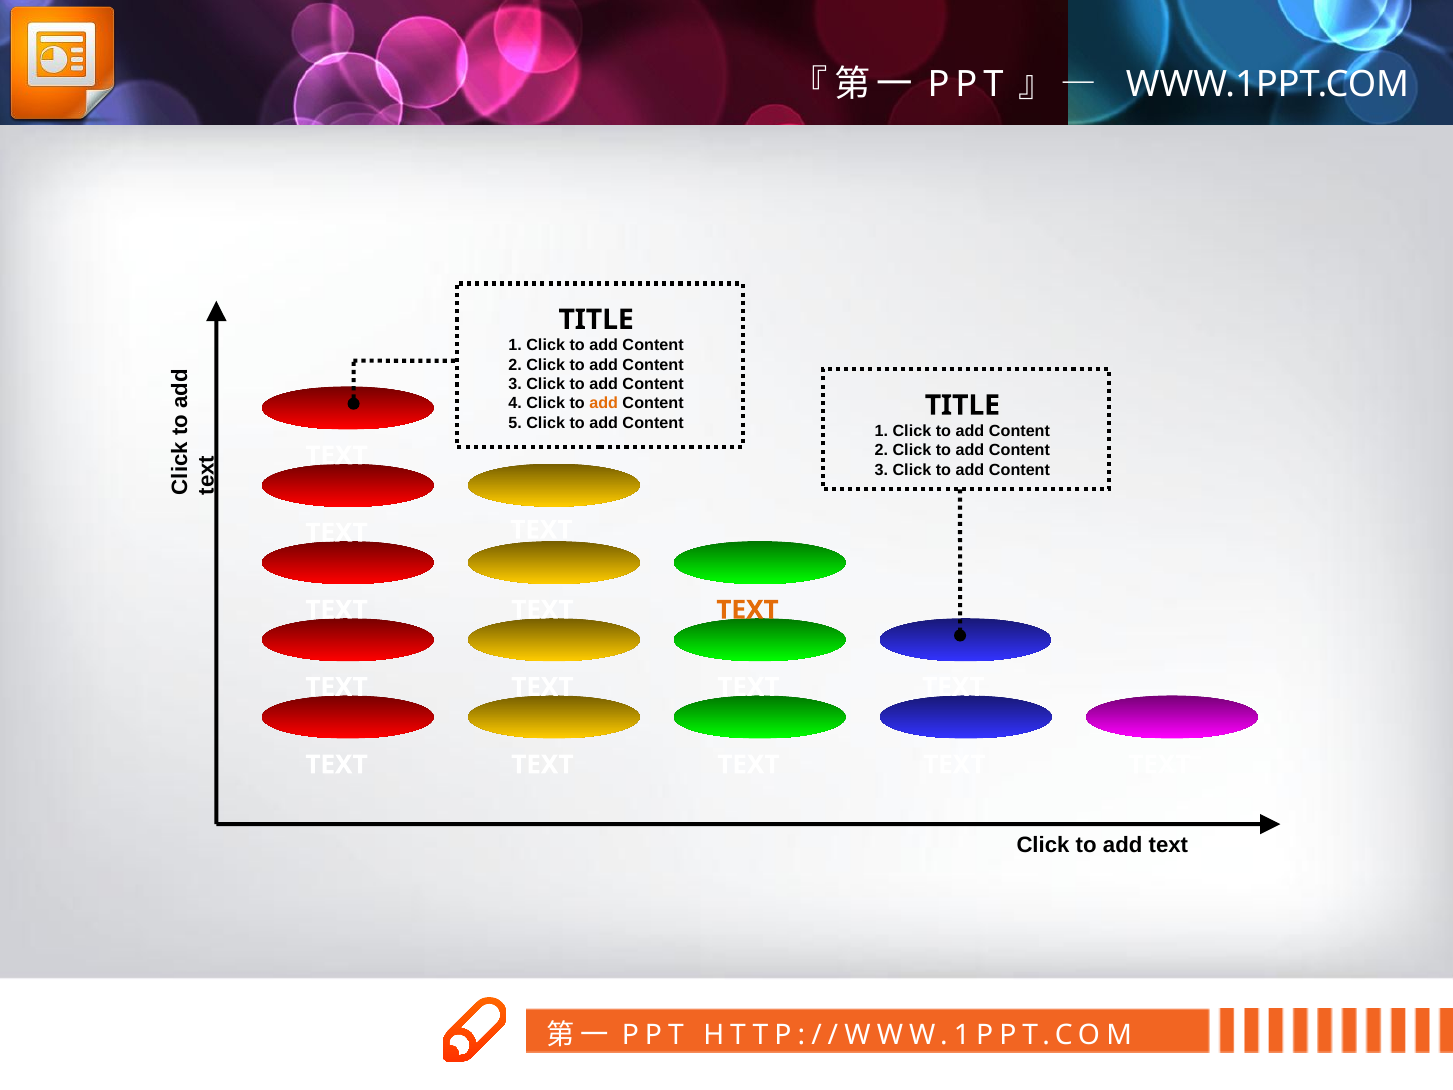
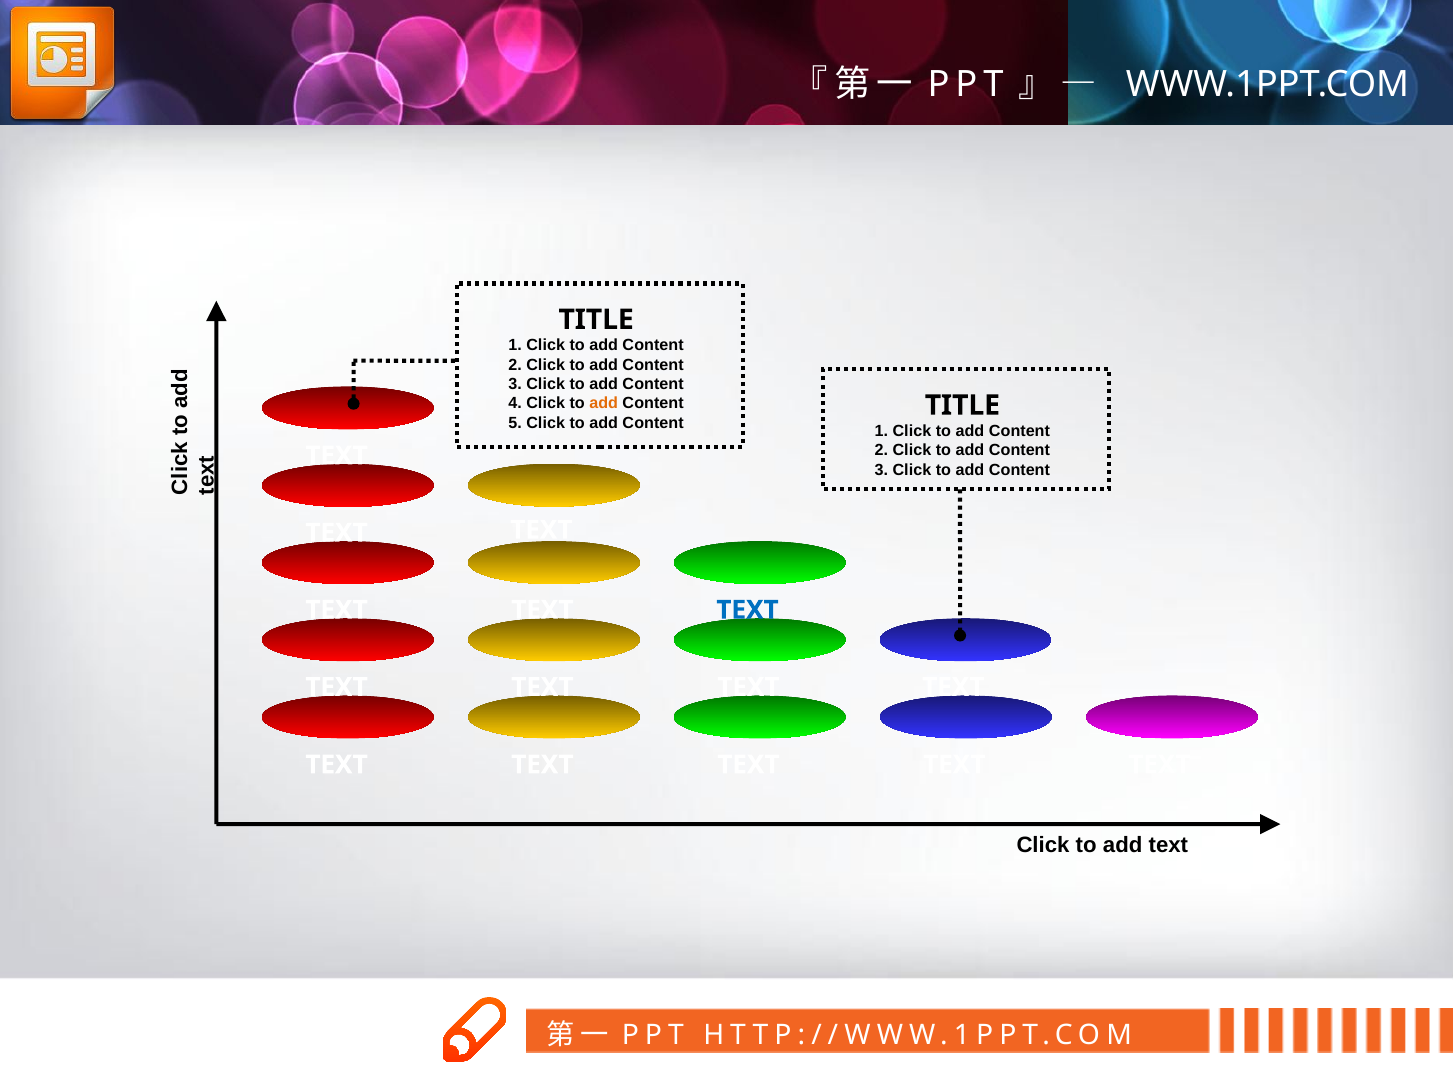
TEXT colour: orange -> blue (747, 610)
